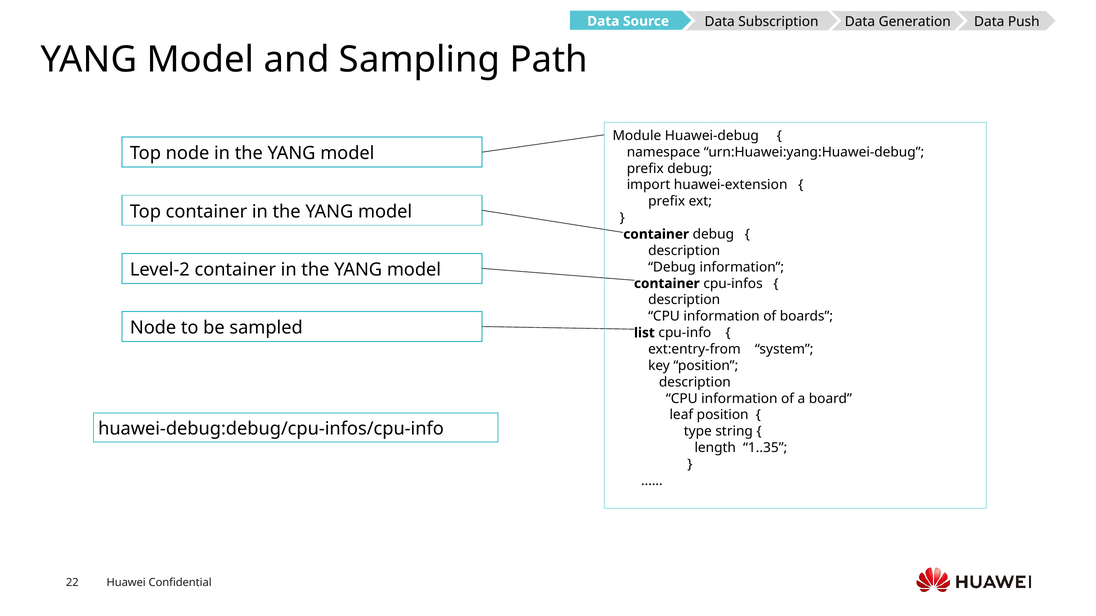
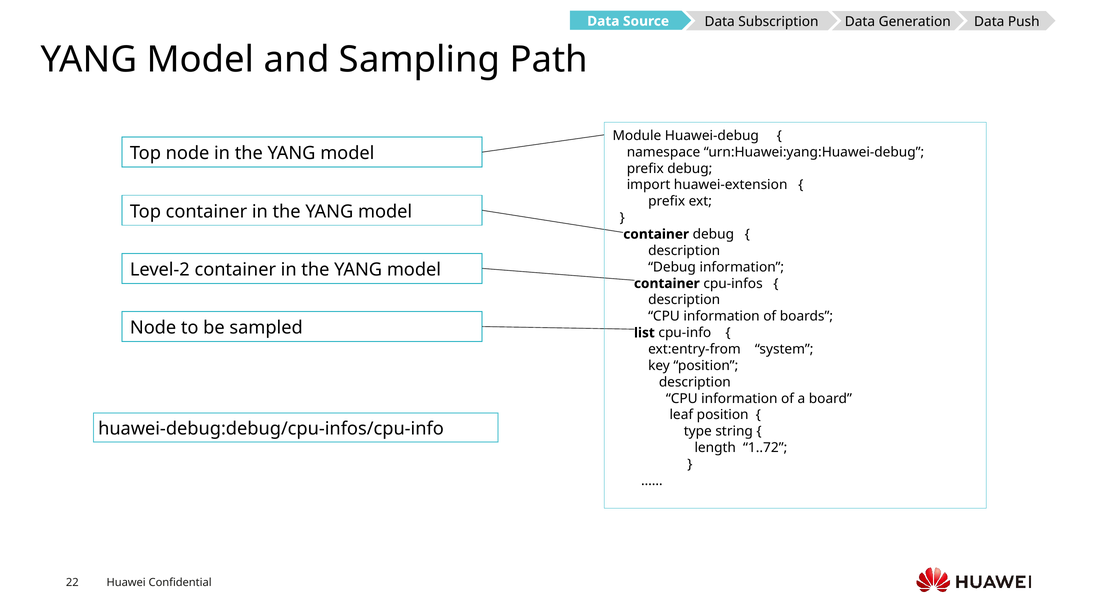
1..35: 1..35 -> 1..72 (765, 448)
